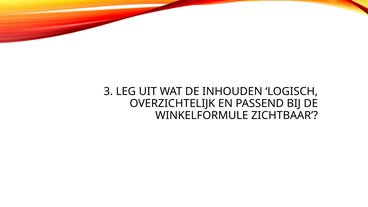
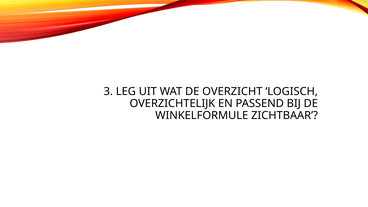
INHOUDEN: INHOUDEN -> OVERZICHT (232, 91)
